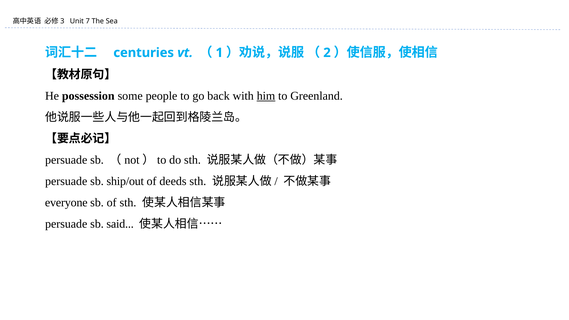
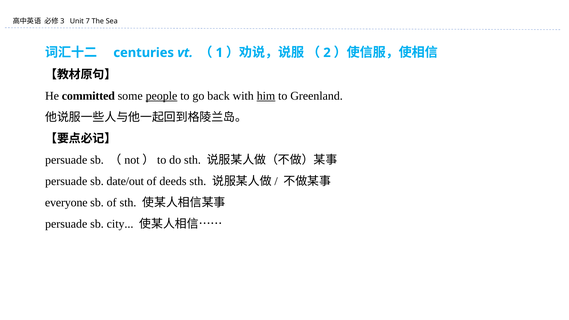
possession: possession -> committed (88, 96)
people underline: none -> present (162, 96)
ship/out: ship/out -> date/out (125, 181)
said: said -> city (120, 224)
